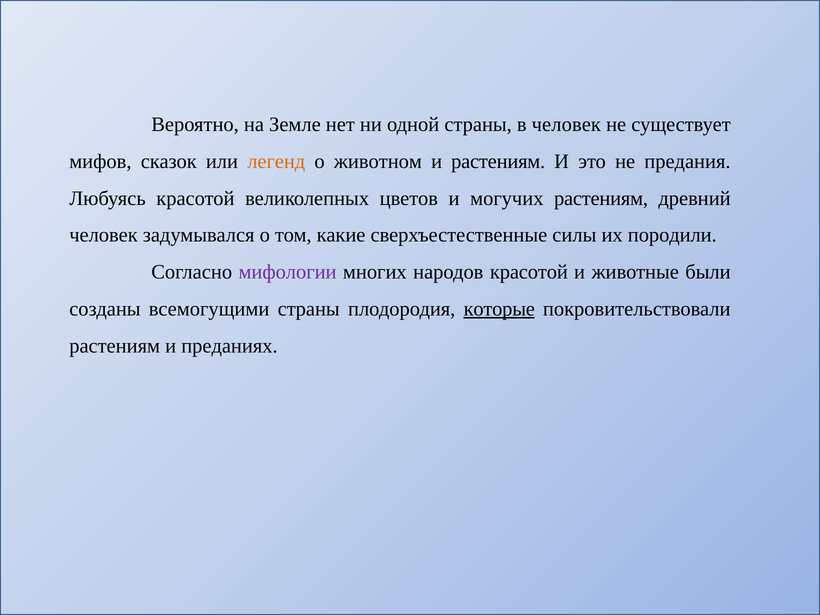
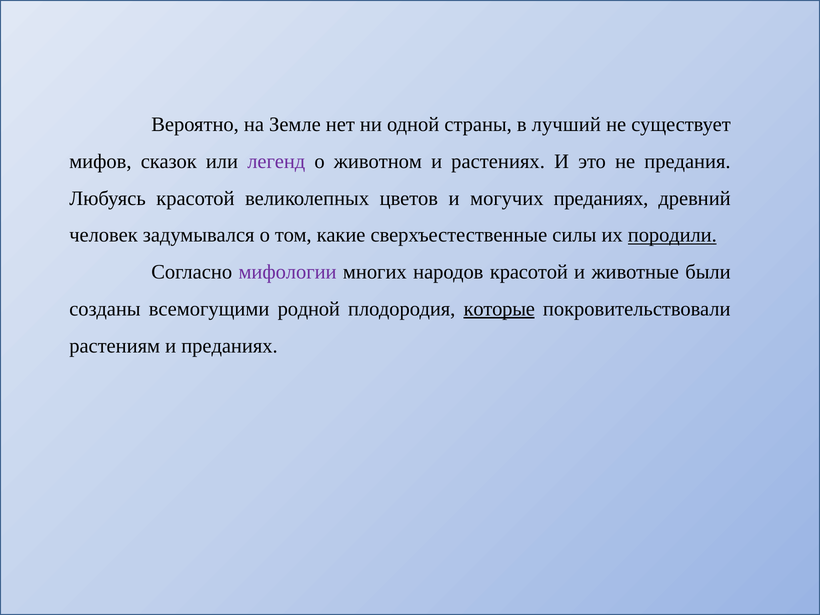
в человек: человек -> лучший (566, 124)
легенд colour: orange -> purple (276, 161)
и растениям: растениям -> растениях (498, 161)
могучих растениям: растениям -> преданиях (601, 198)
породили underline: none -> present (672, 235)
всемогущими страны: страны -> родной (309, 309)
